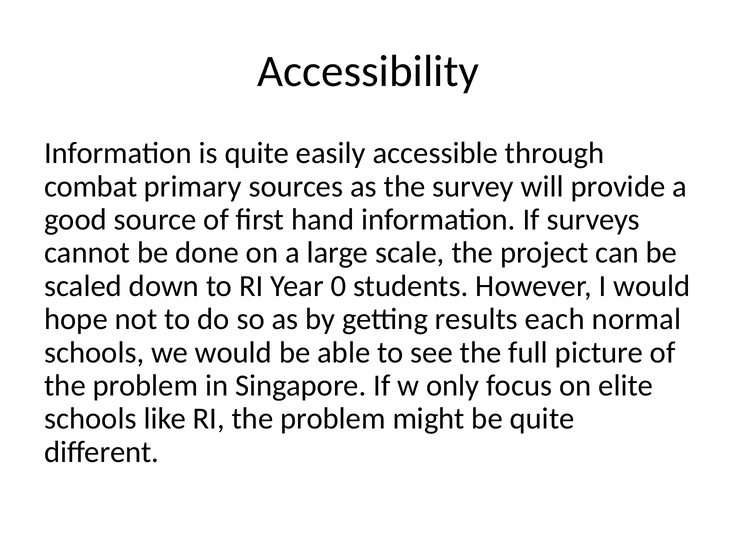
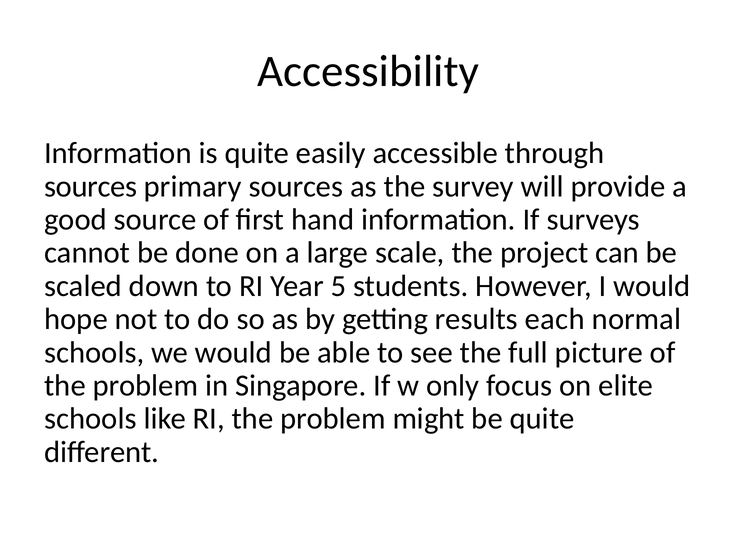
combat: combat -> sources (91, 186)
0: 0 -> 5 (339, 286)
